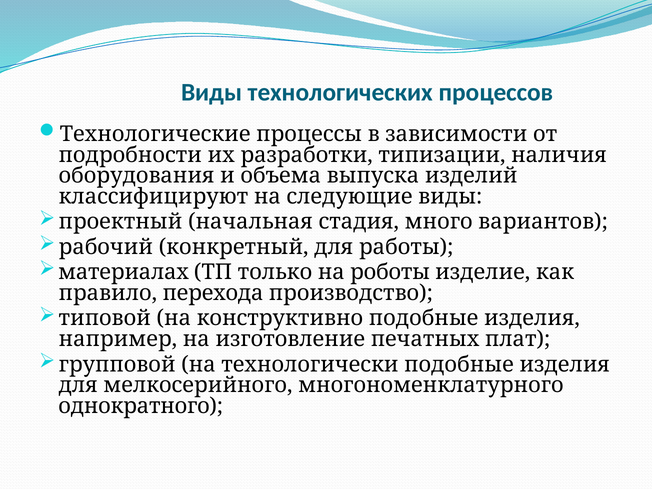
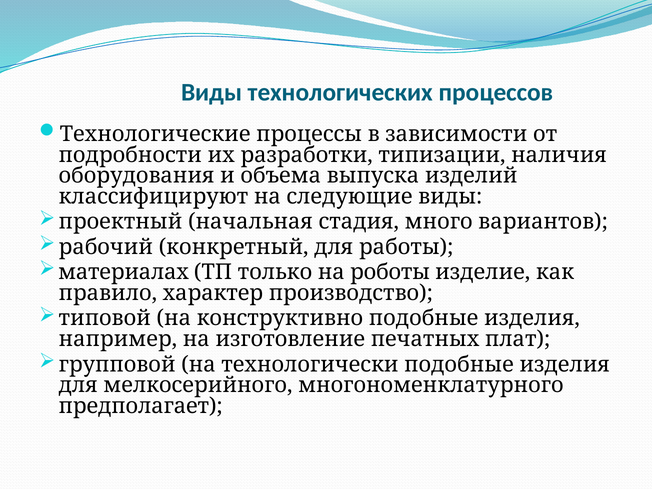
перехода: перехода -> характер (213, 293)
однократного: однократного -> предполагает (141, 406)
